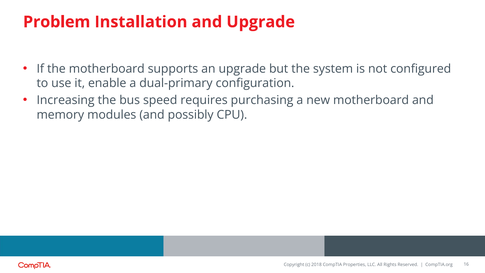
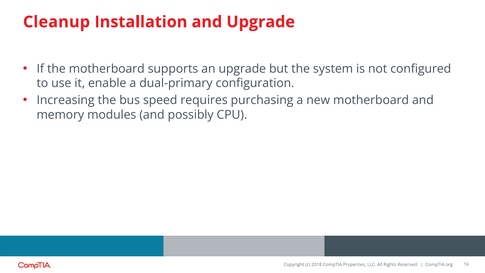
Problem: Problem -> Cleanup (56, 22)
